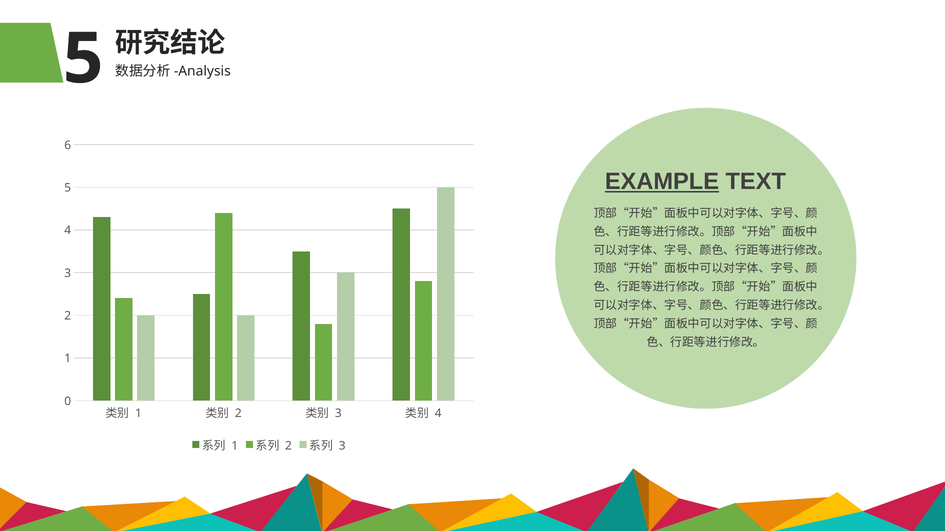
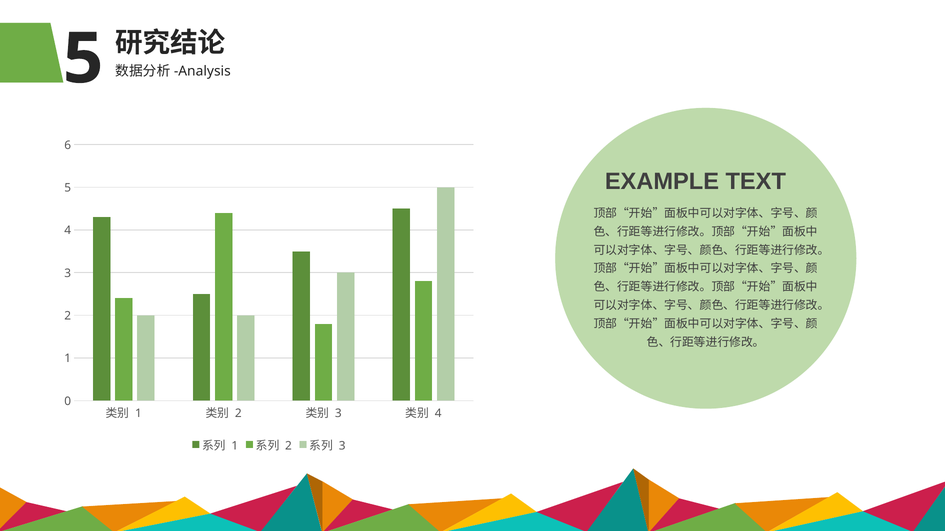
EXAMPLE underline: present -> none (662, 182)
